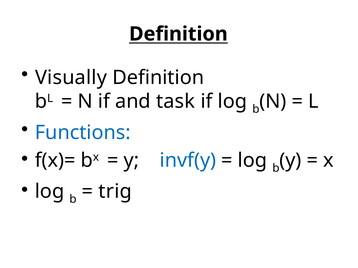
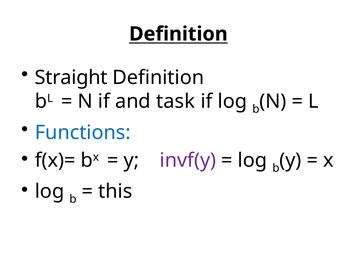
Visually: Visually -> Straight (71, 78)
invf(y colour: blue -> purple (188, 161)
trig: trig -> this (115, 192)
